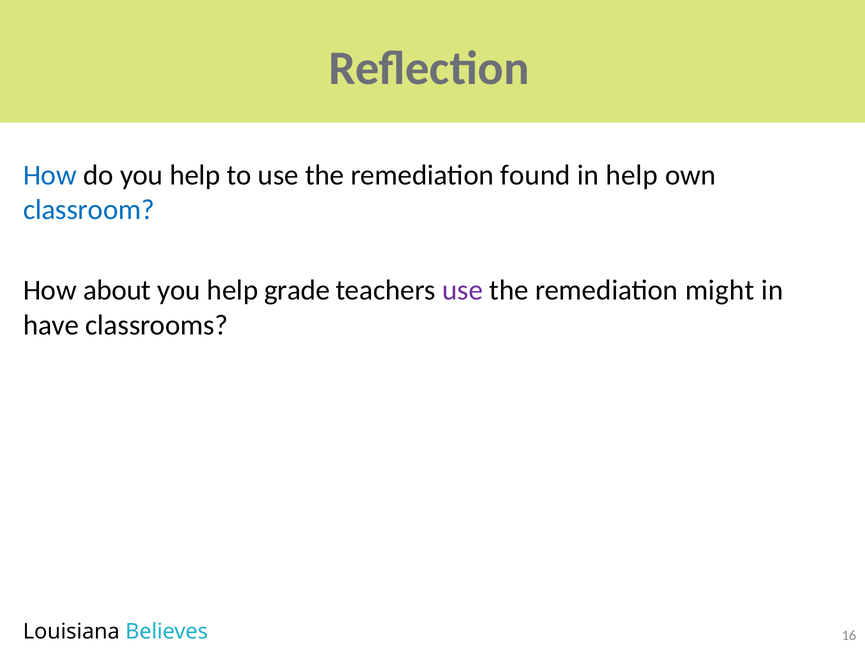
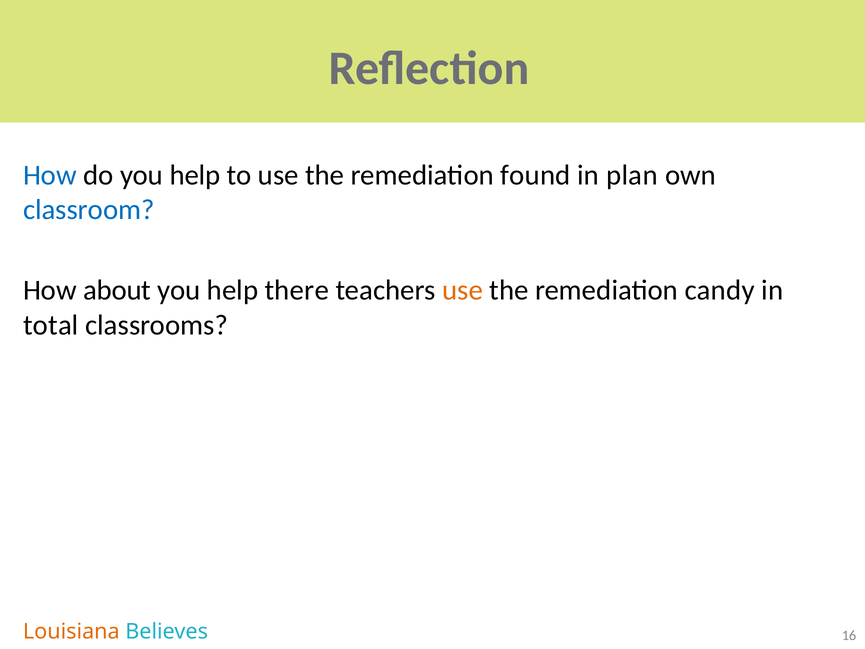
in help: help -> plan (632, 175)
grade: grade -> there (297, 290)
use colour: purple -> orange (462, 290)
might: might -> candy (720, 290)
have: have -> total (51, 325)
Louisiana colour: black -> orange (71, 631)
